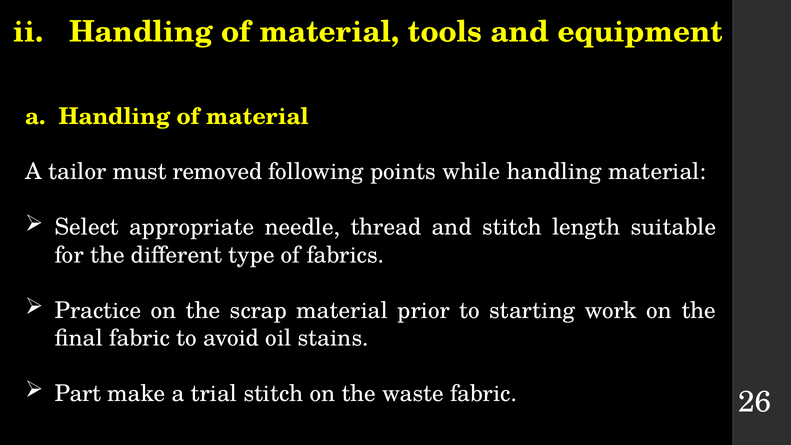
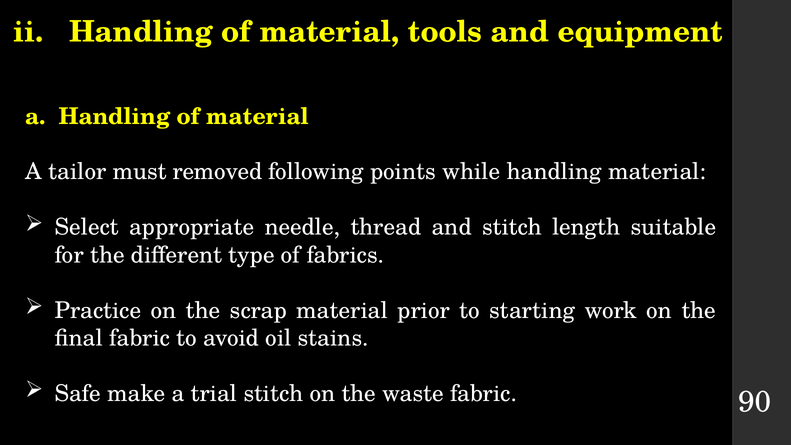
Part: Part -> Safe (78, 393)
26: 26 -> 90 (755, 402)
